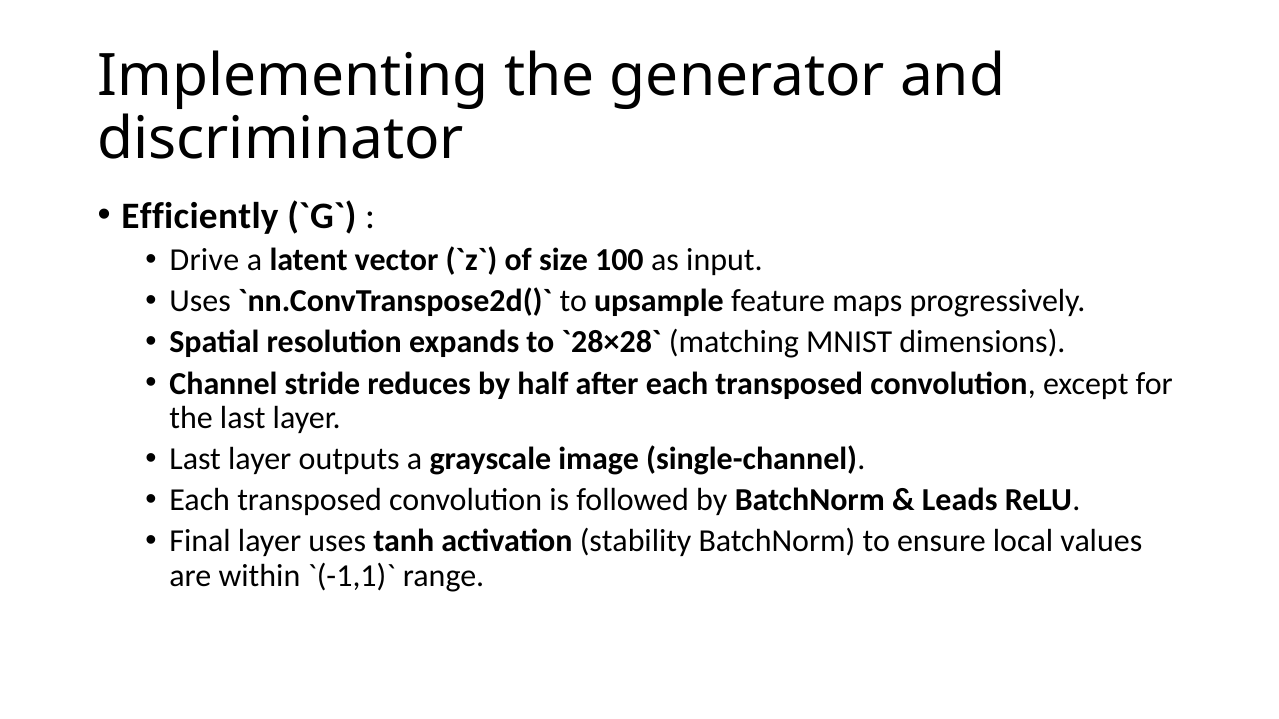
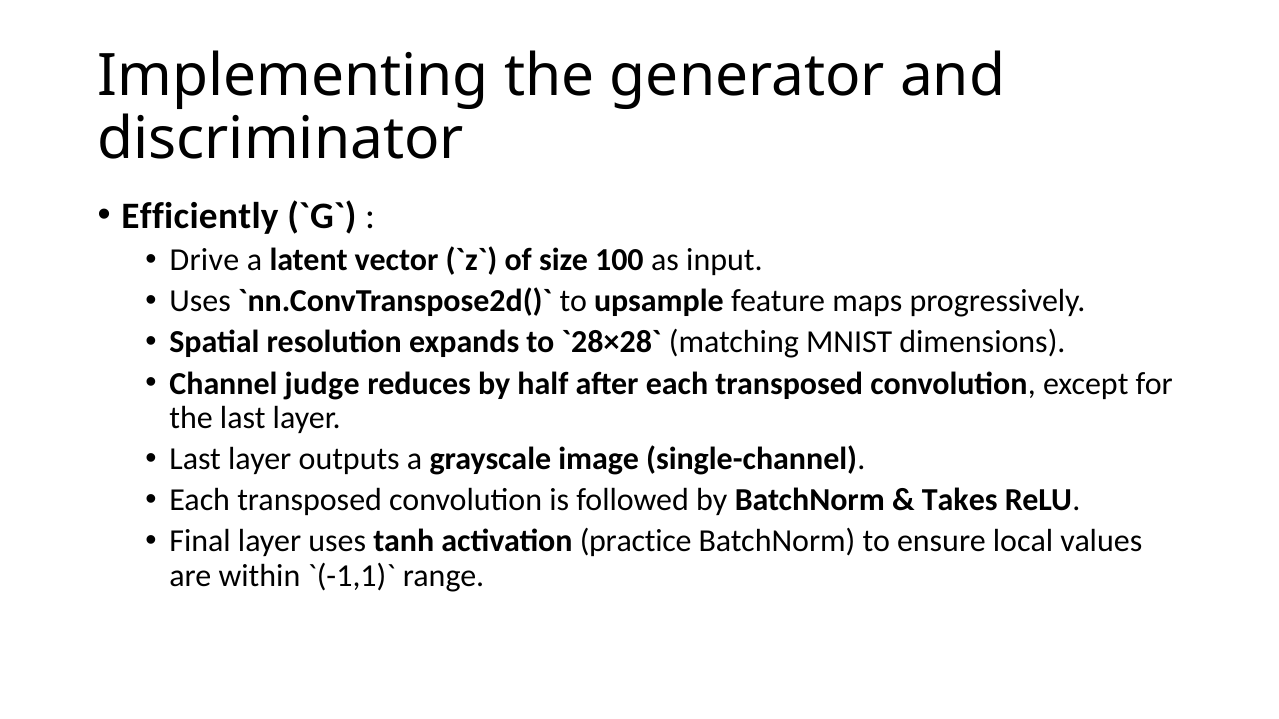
stride: stride -> judge (322, 384)
Leads: Leads -> Takes (960, 501)
stability: stability -> practice (636, 542)
